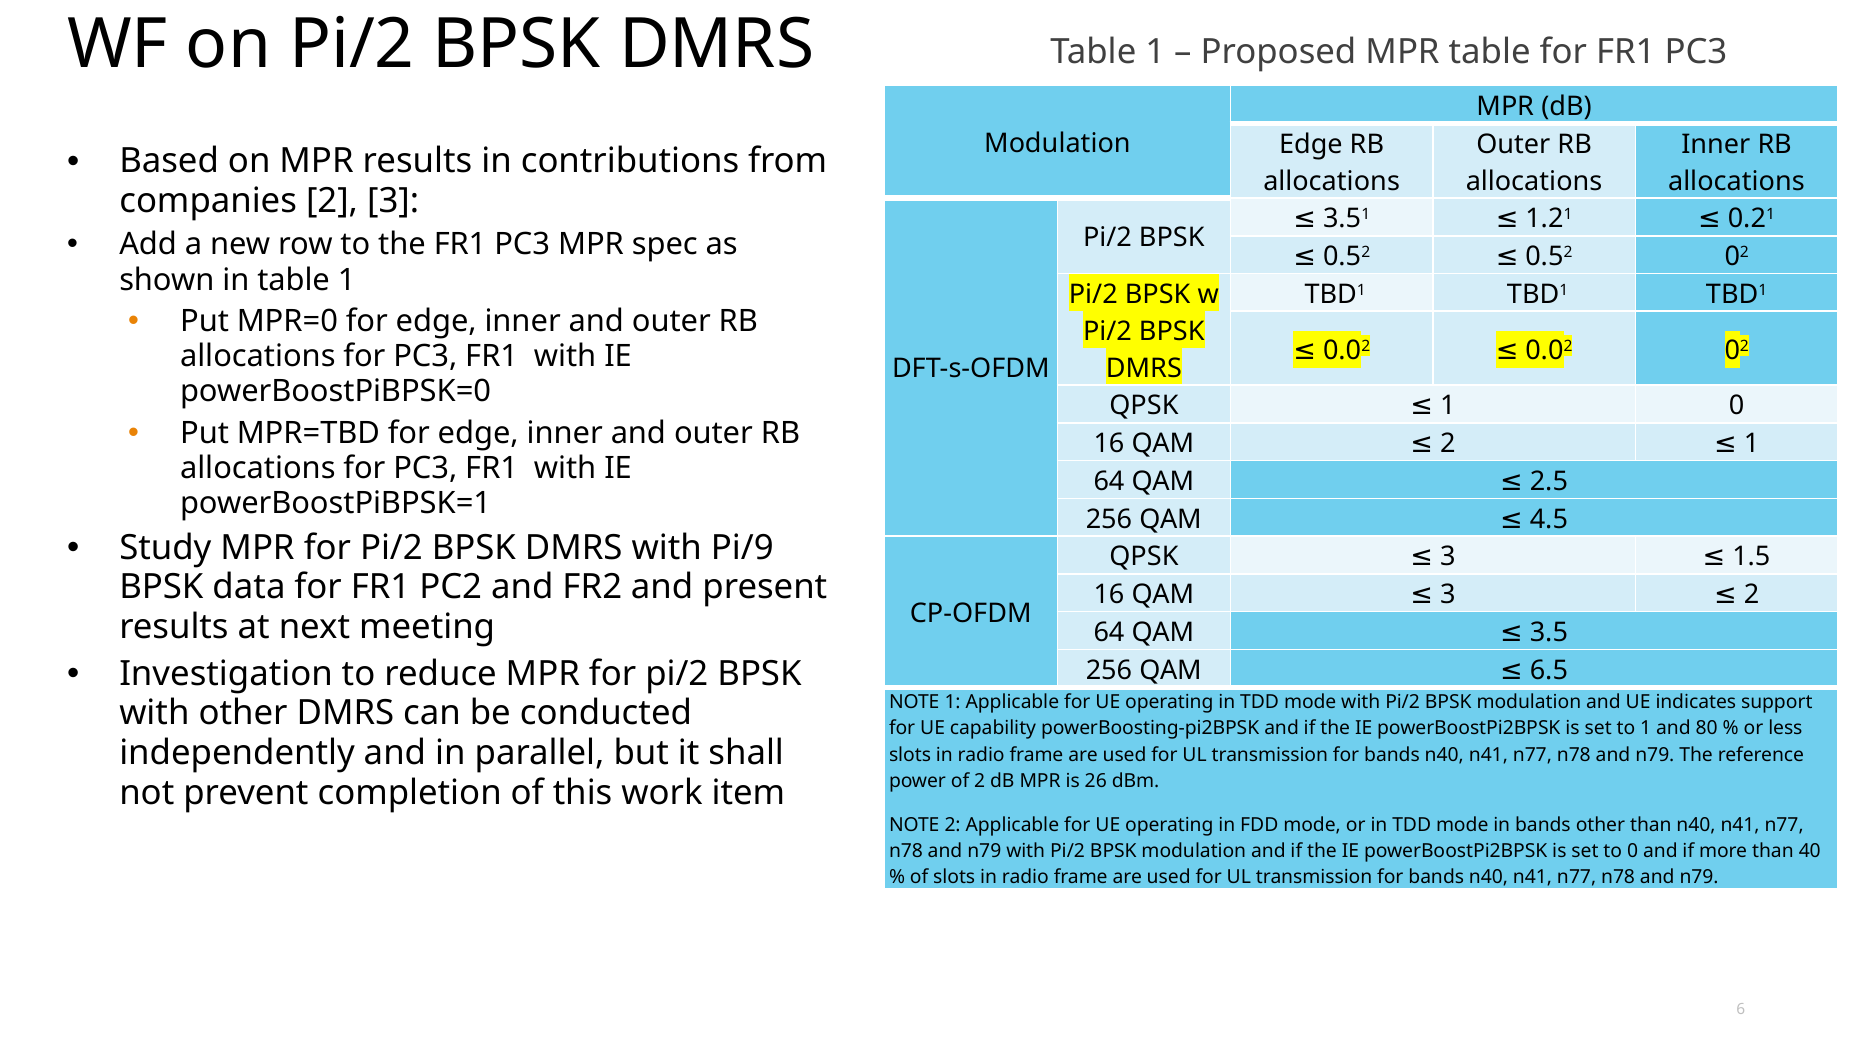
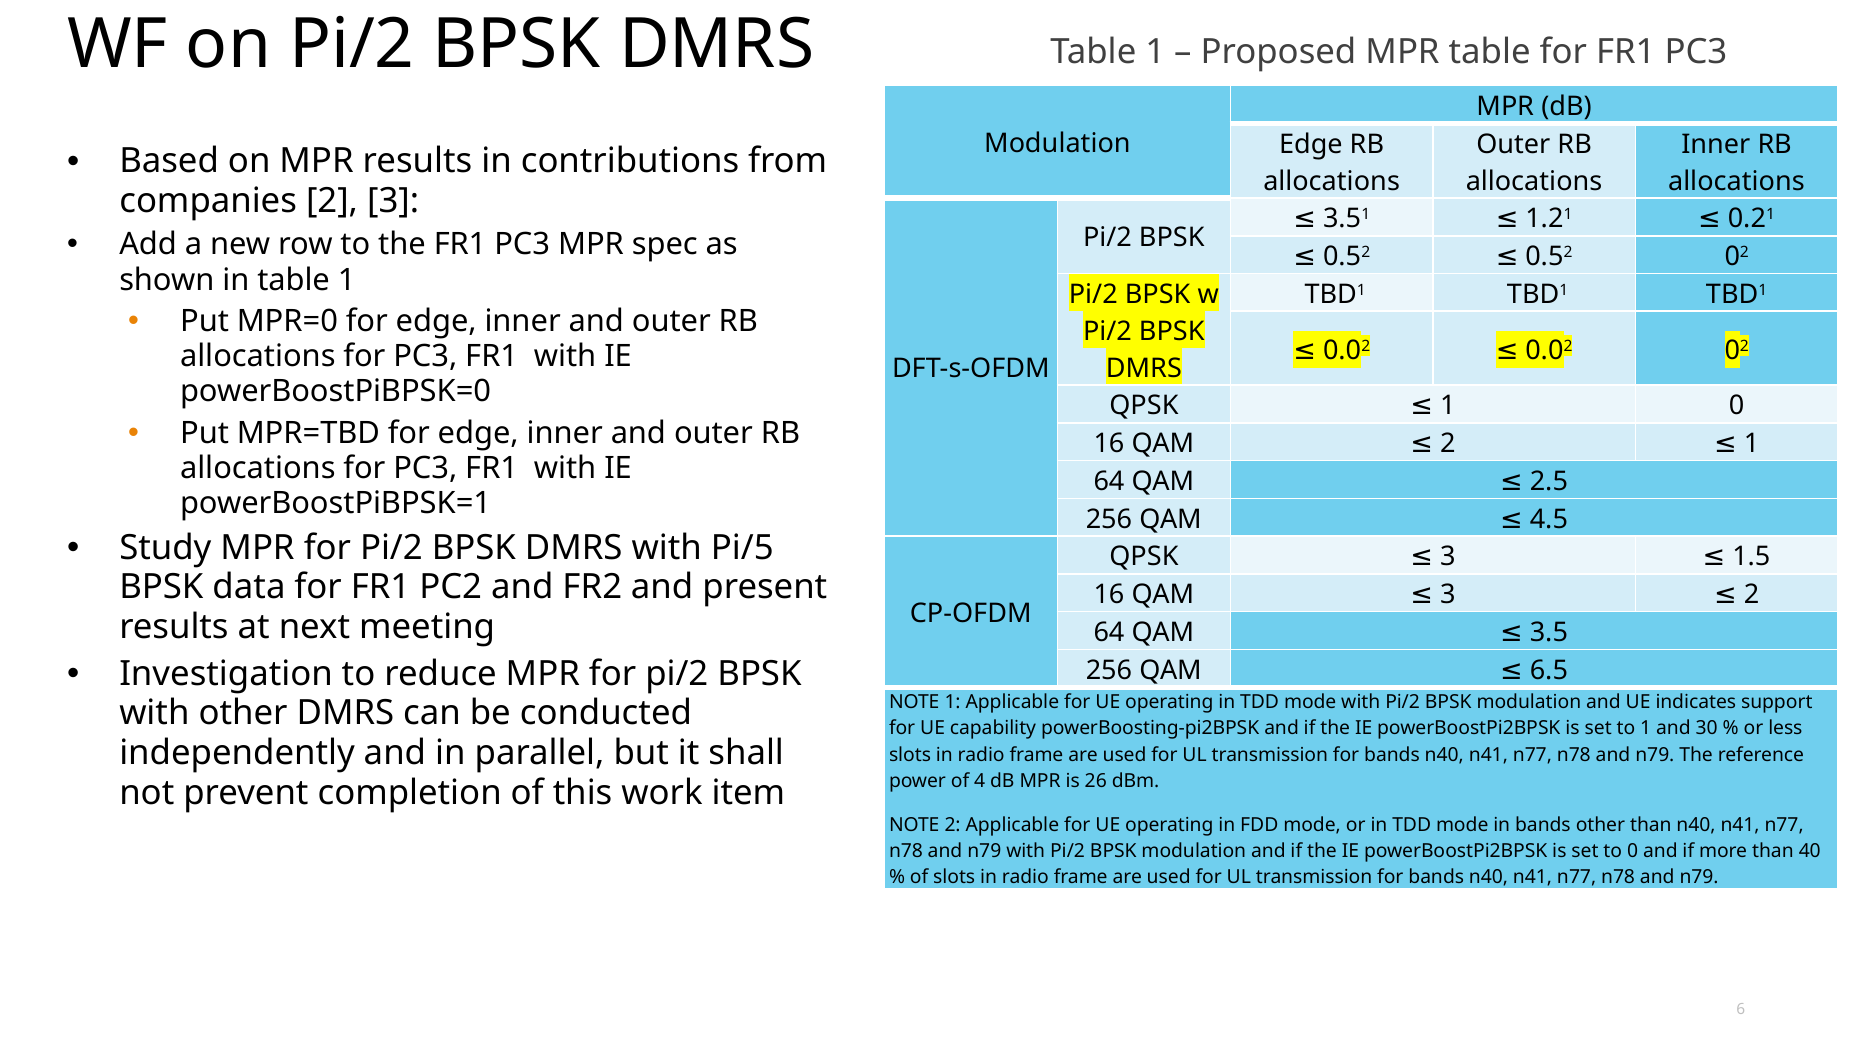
Pi/9: Pi/9 -> Pi/5 (742, 548)
80: 80 -> 30 (1707, 729)
of 2: 2 -> 4 (980, 781)
